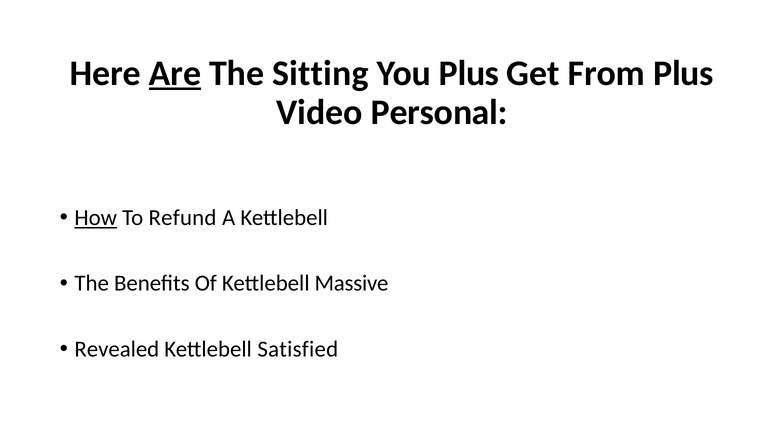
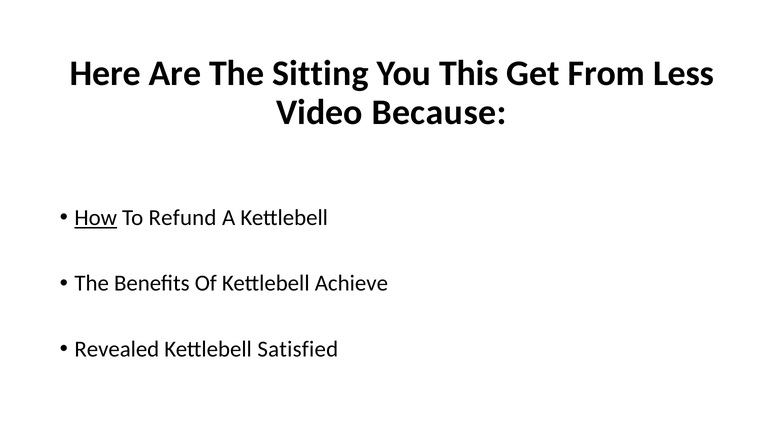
Are underline: present -> none (175, 73)
You Plus: Plus -> This (469, 73)
From Plus: Plus -> Less (683, 73)
Personal: Personal -> Because (439, 112)
Massive: Massive -> Achieve (351, 283)
